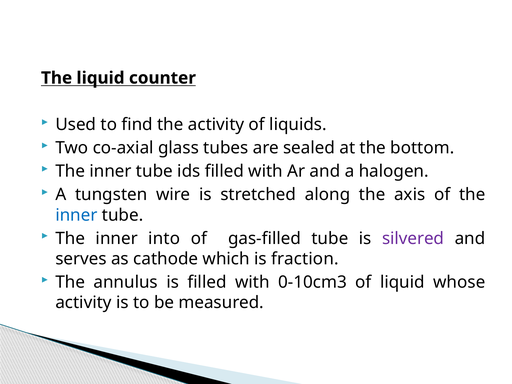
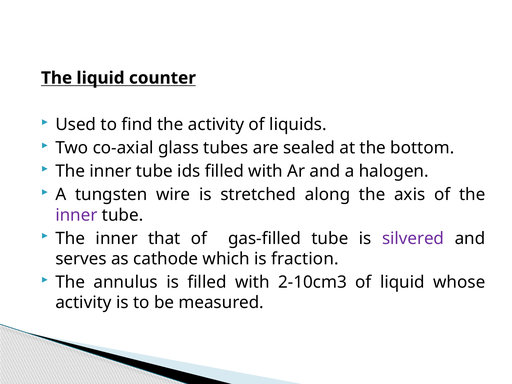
inner colour: blue -> purple (76, 215)
into: into -> that (164, 238)
0-10cm3: 0-10cm3 -> 2-10cm3 (312, 282)
